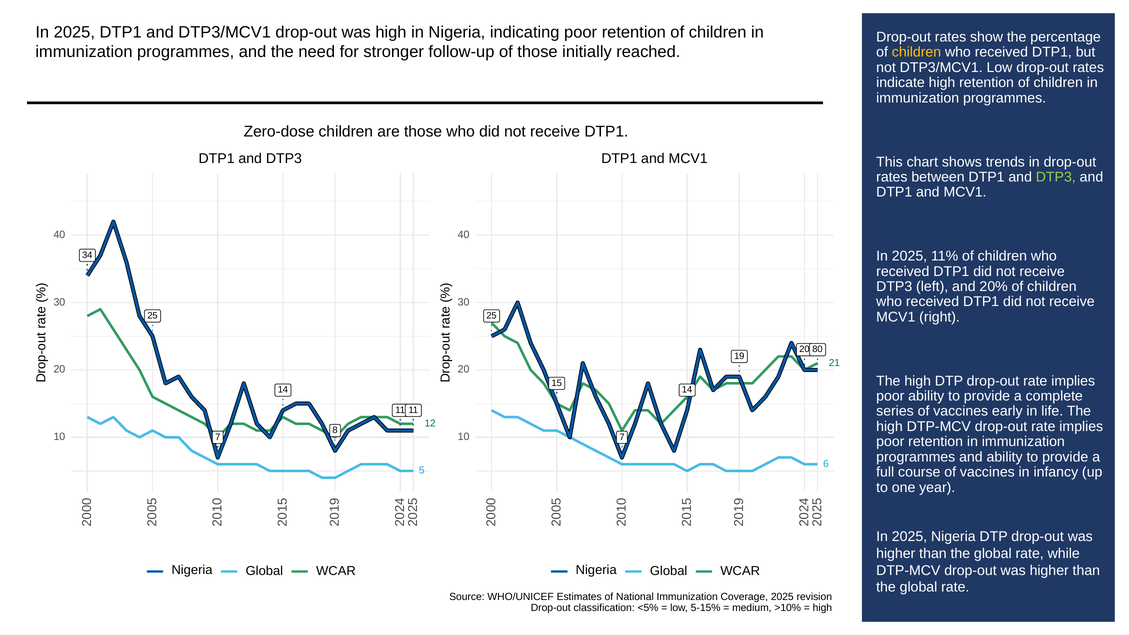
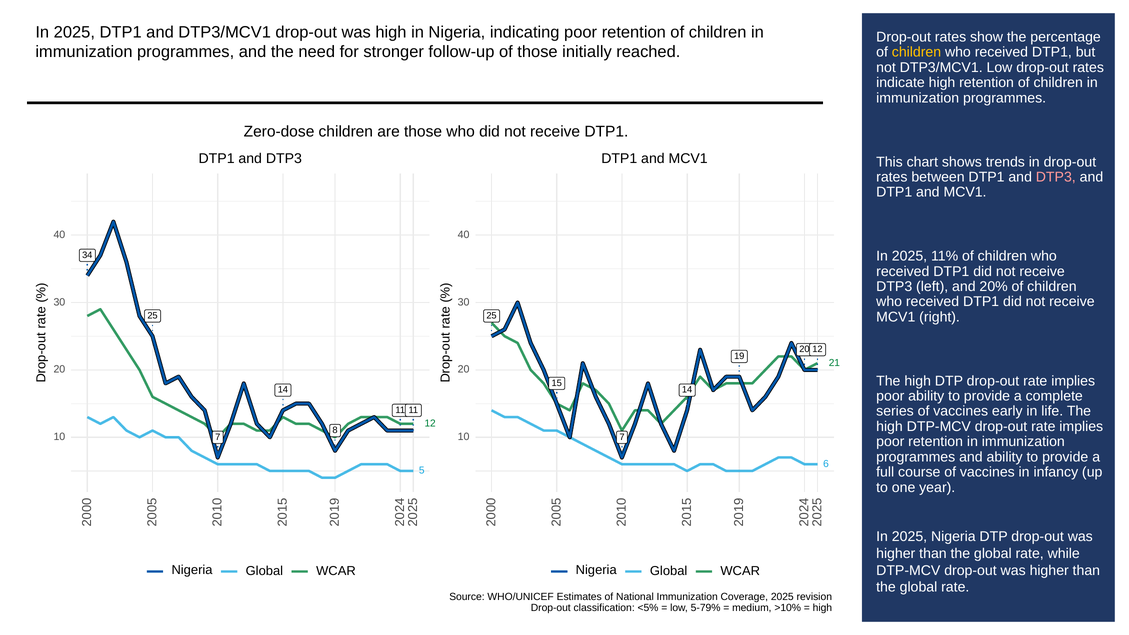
DTP3 colour: light green -> pink (1056, 177)
20 80: 80 -> 12 (818, 349)
5-15%: 5-15% -> 5-79% (706, 608)
